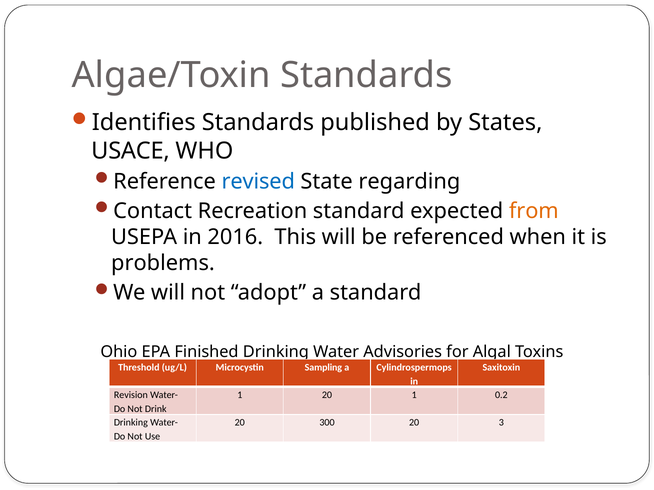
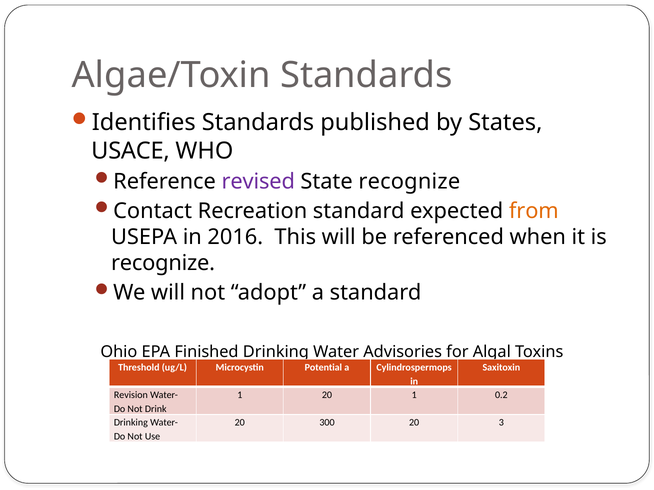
revised colour: blue -> purple (258, 182)
State regarding: regarding -> recognize (409, 182)
problems: problems -> recognize (163, 263)
Sampling: Sampling -> Potential (323, 368)
